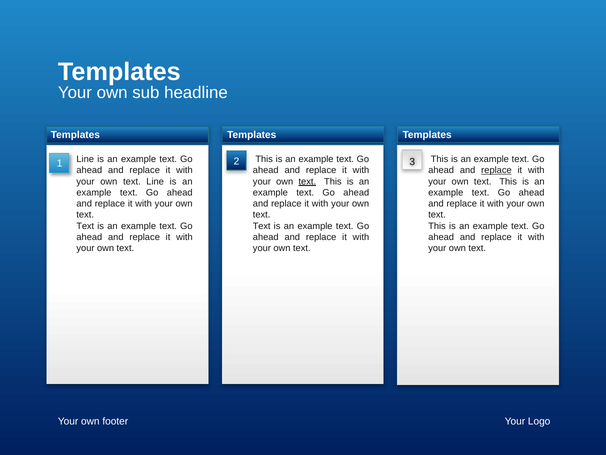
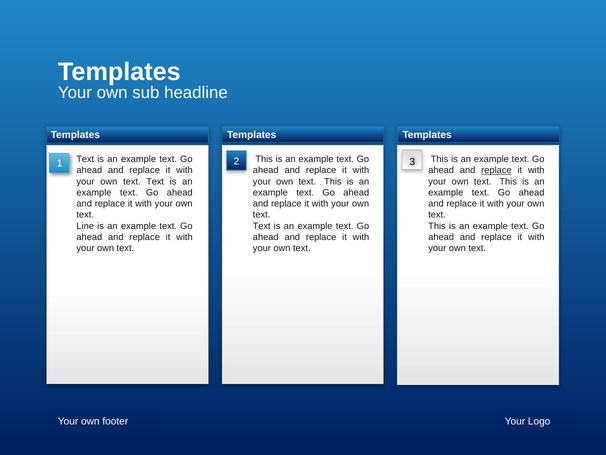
Line: Line -> Text (85, 159)
Line: Line -> Text (155, 181)
text underline: present -> none (307, 181)
Text: Text -> Line (85, 226)
